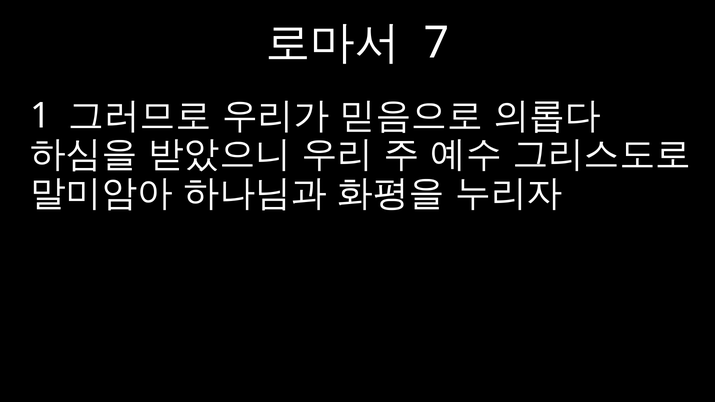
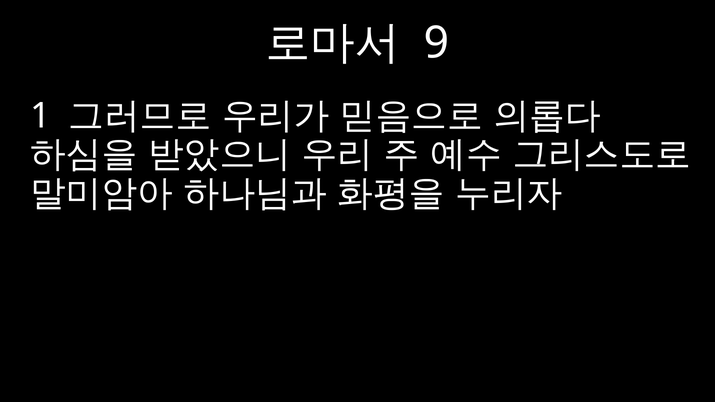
7: 7 -> 9 (437, 43)
